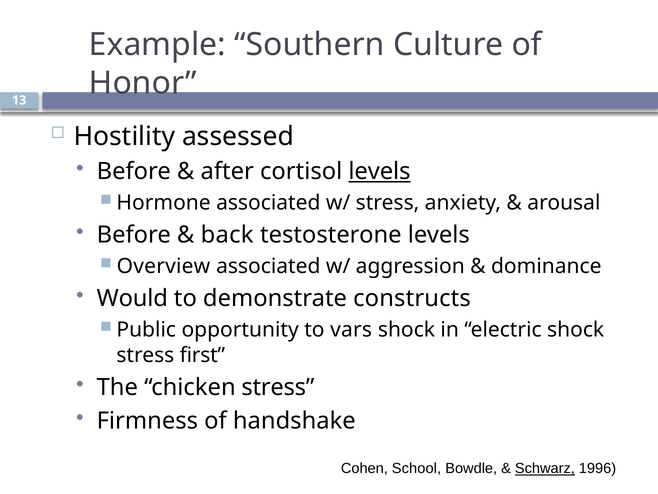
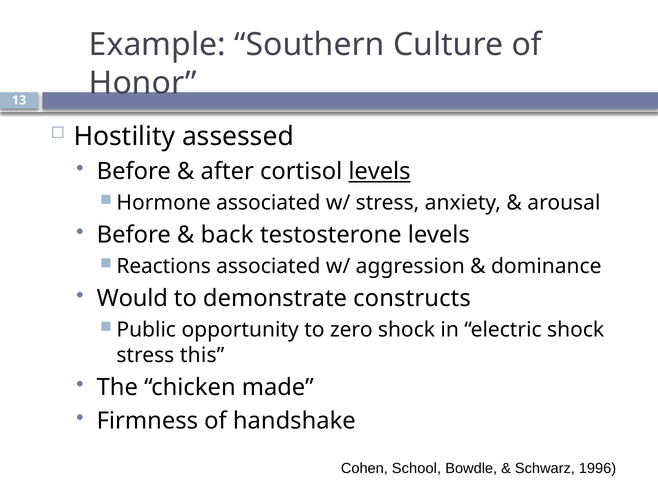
Overview: Overview -> Reactions (164, 266)
vars: vars -> zero (351, 329)
first: first -> this (202, 355)
chicken stress: stress -> made (278, 387)
Schwarz underline: present -> none (545, 468)
